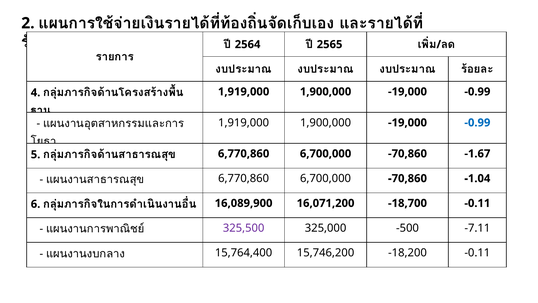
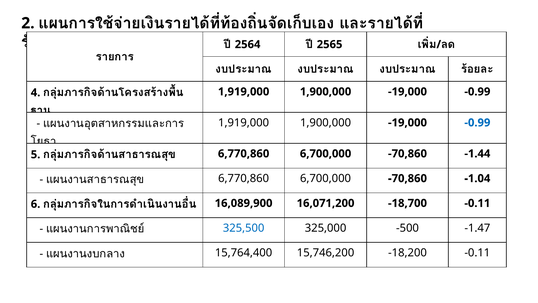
-1.67: -1.67 -> -1.44 (477, 154)
325,500 colour: purple -> blue (244, 228)
-7.11: -7.11 -> -1.47 (477, 228)
